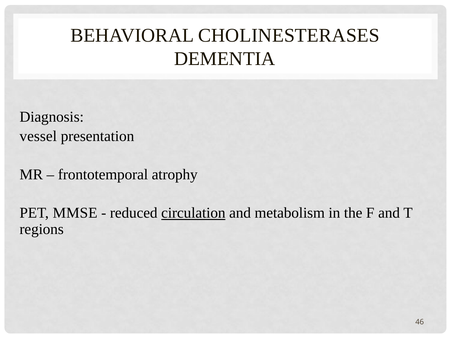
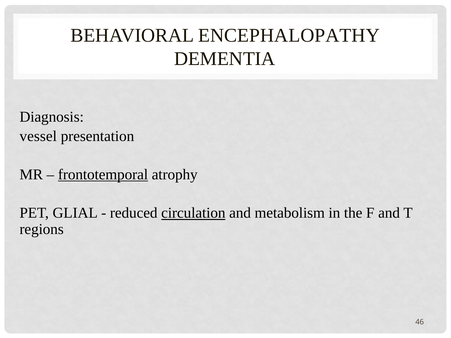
CHOLINESTERASES: CHOLINESTERASES -> ENCEPHALOPATHY (289, 35)
frontotemporal underline: none -> present (103, 175)
MMSE: MMSE -> GLIAL (75, 213)
